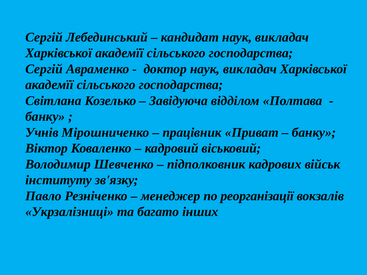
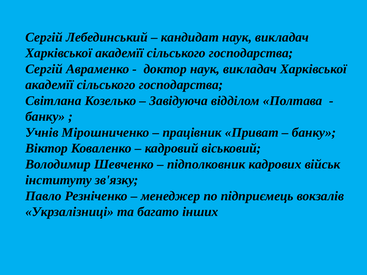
реорганізації: реорганізації -> підприємець (257, 196)
